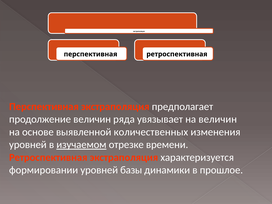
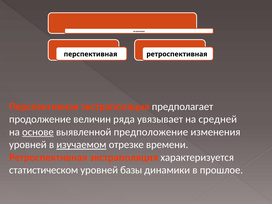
на величин: величин -> средней (218, 119)
основе underline: none -> present (38, 132)
количественных: количественных -> предположение (151, 132)
формировании: формировании -> статистическом (44, 170)
